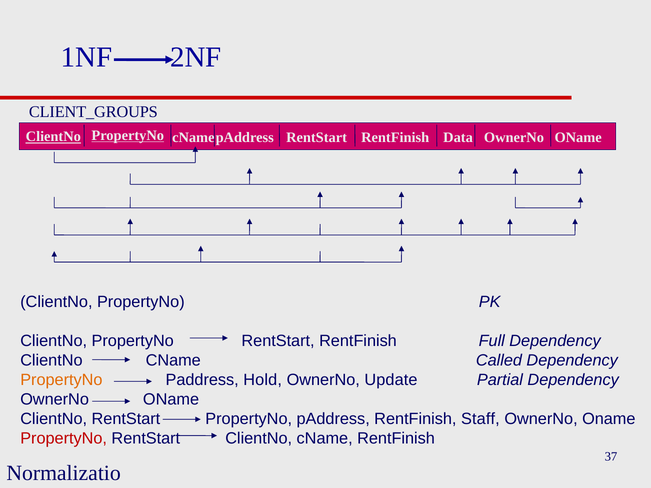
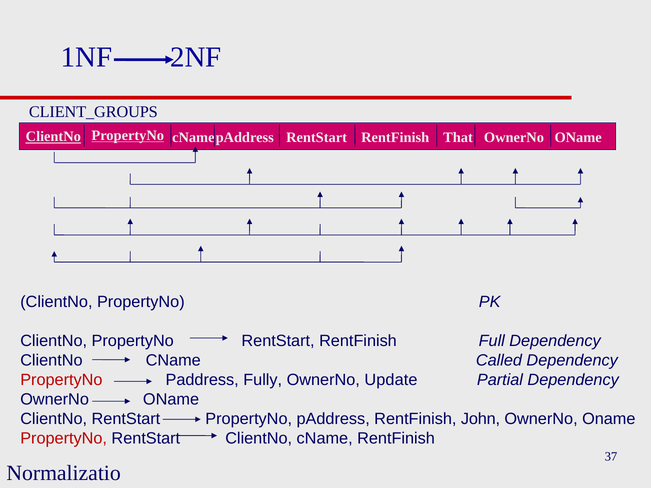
Data: Data -> That (458, 138)
PropertyNo colour: orange -> red (61, 380)
Hold: Hold -> Fully (263, 380)
Staff: Staff -> John (481, 419)
